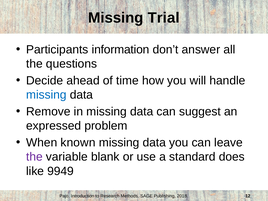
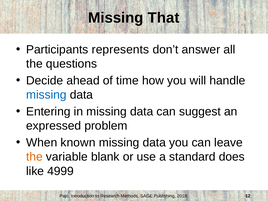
Trial: Trial -> That (164, 18)
information: information -> represents (120, 50)
Remove: Remove -> Entering (48, 112)
the colour: purple -> orange (34, 157)
9949: 9949 -> 4999 (61, 171)
